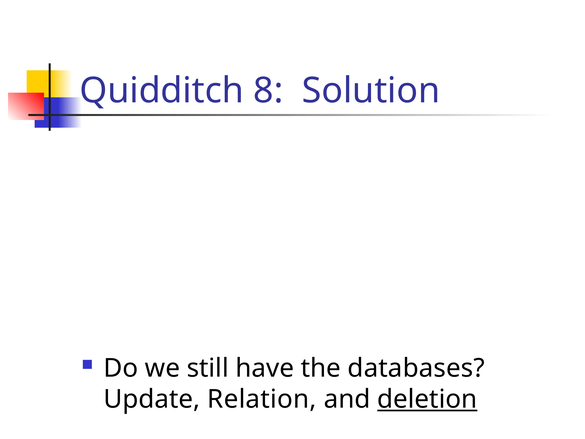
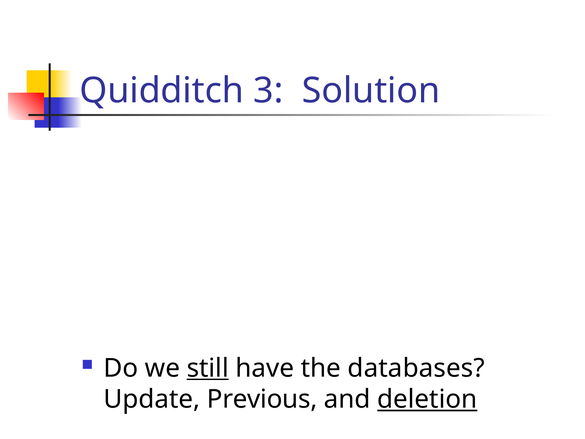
8: 8 -> 3 (268, 91)
still underline: none -> present (208, 368)
Relation: Relation -> Previous (262, 399)
